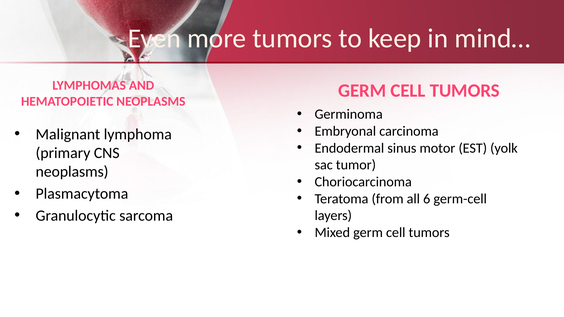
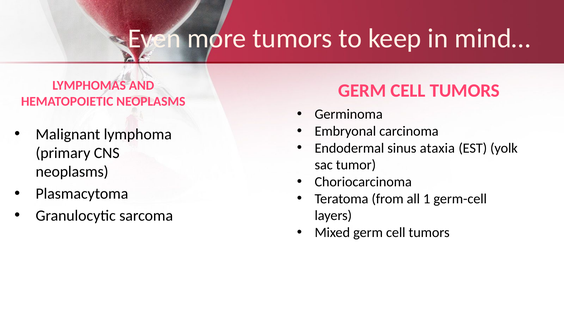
motor: motor -> ataxia (437, 148)
6: 6 -> 1 (427, 199)
